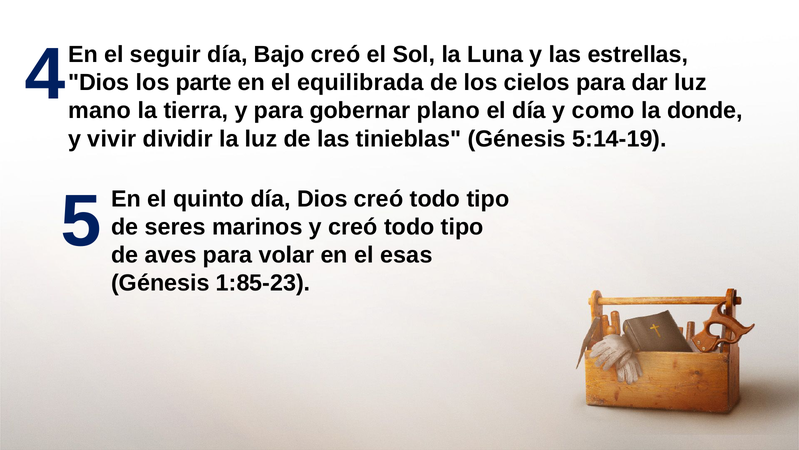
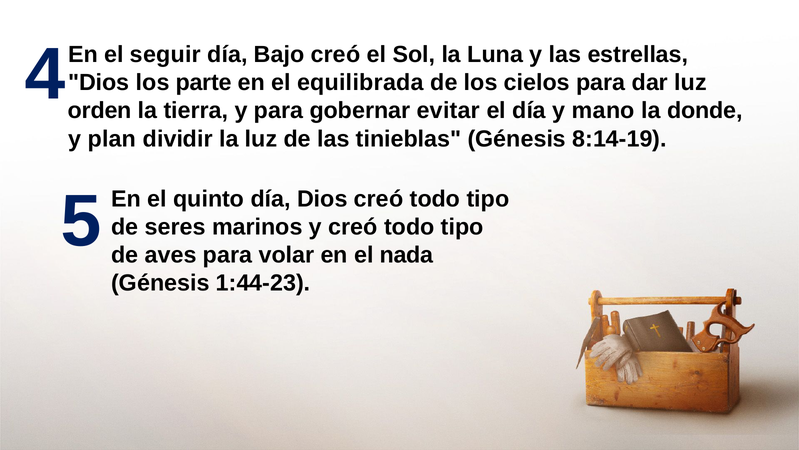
mano: mano -> orden (100, 111)
plano: plano -> evitar (448, 111)
como: como -> mano (603, 111)
vivir: vivir -> plan (112, 139)
5:14-19: 5:14-19 -> 8:14-19 (620, 139)
esas: esas -> nada (407, 255)
1:85-23: 1:85-23 -> 1:44-23 (263, 283)
